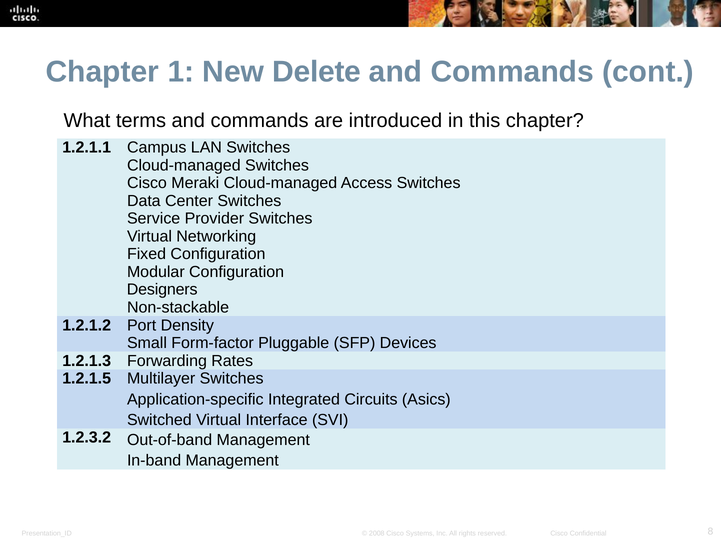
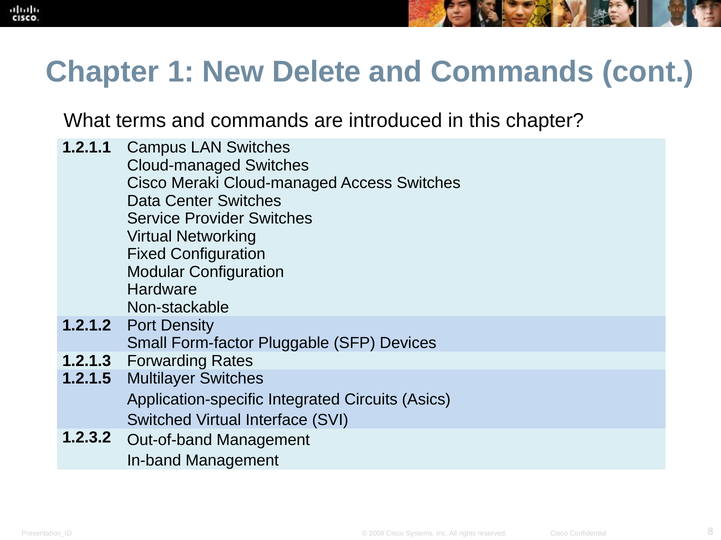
Designers: Designers -> Hardware (162, 290)
